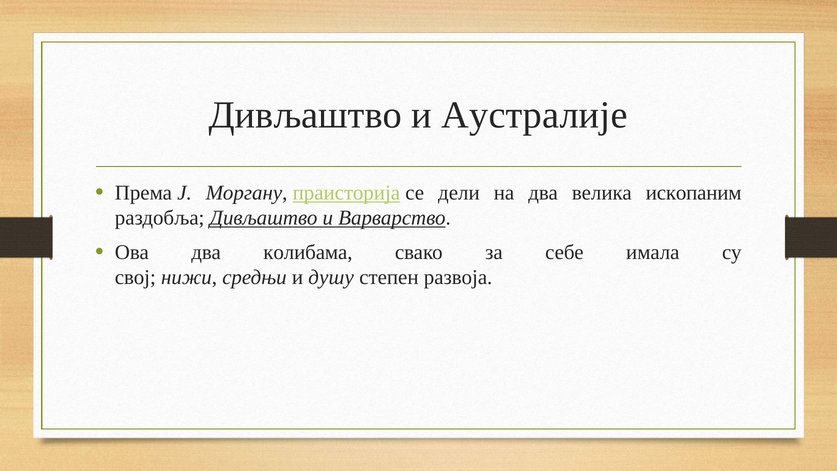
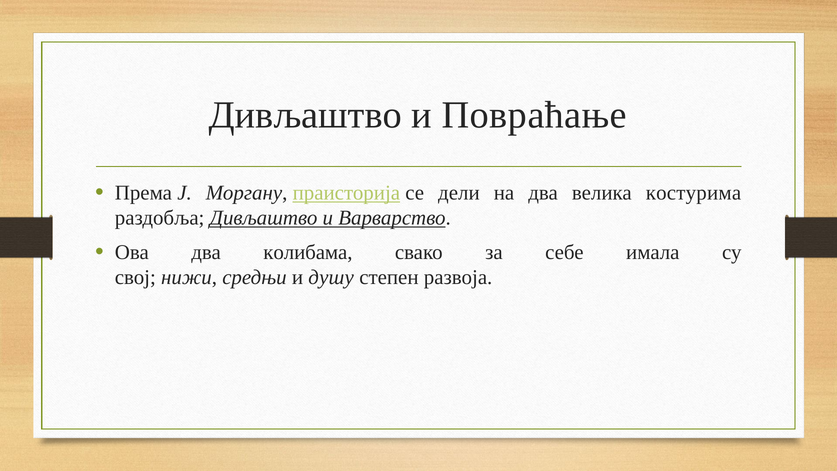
Аустралије: Аустралије -> Повраћање (534, 115)
ископаним: ископаним -> костурима (693, 193)
